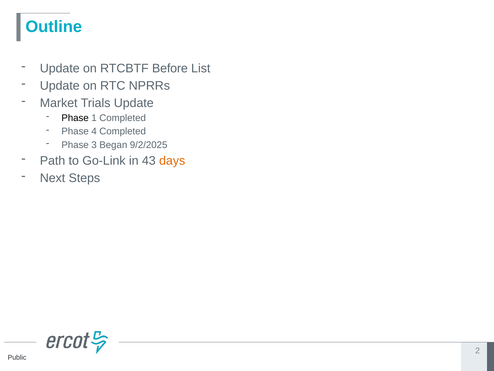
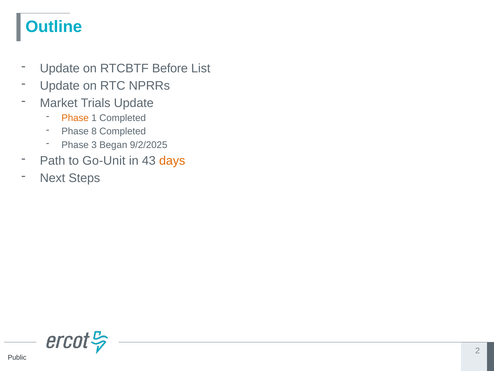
Phase colour: black -> orange (75, 118)
4: 4 -> 8 (94, 131)
Go-Link: Go-Link -> Go-Unit (104, 161)
